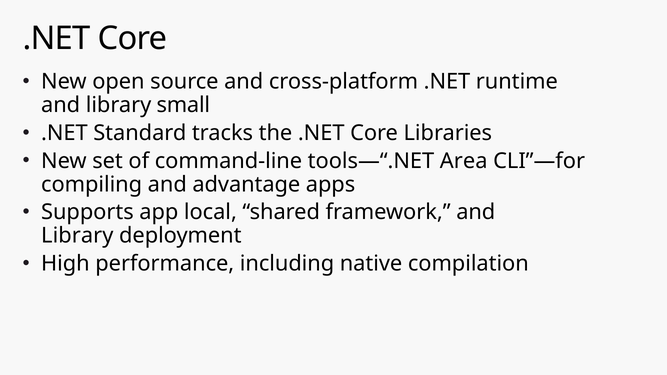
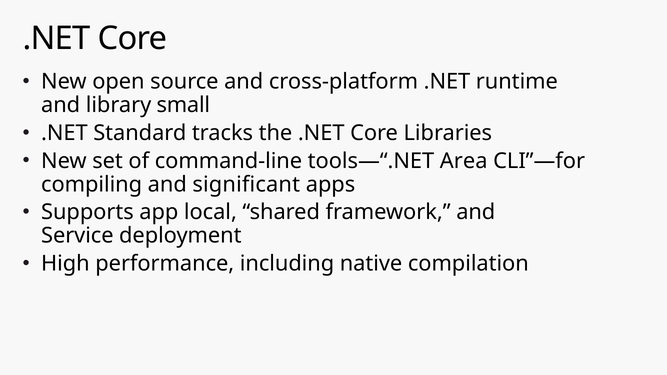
advantage: advantage -> significant (246, 184)
Library: Library -> Service (77, 236)
